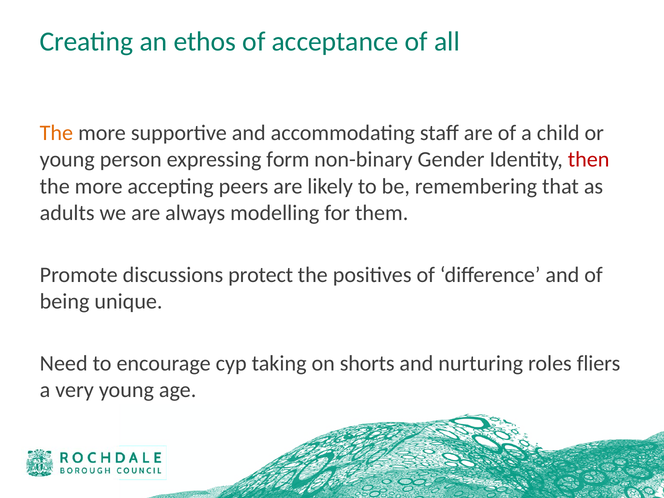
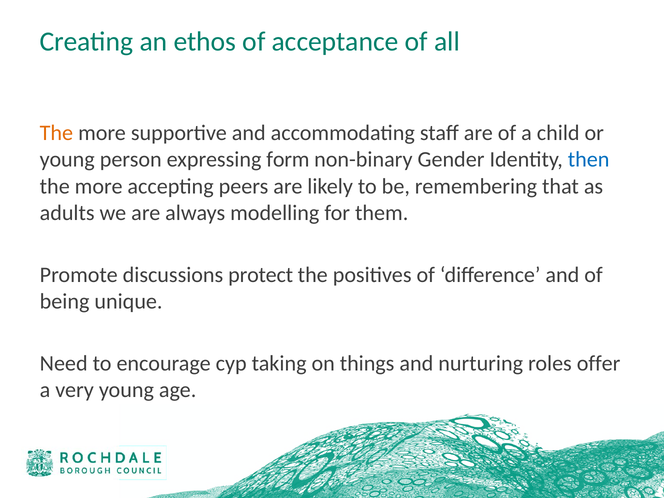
then colour: red -> blue (589, 160)
shorts: shorts -> things (367, 363)
fliers: fliers -> offer (599, 363)
